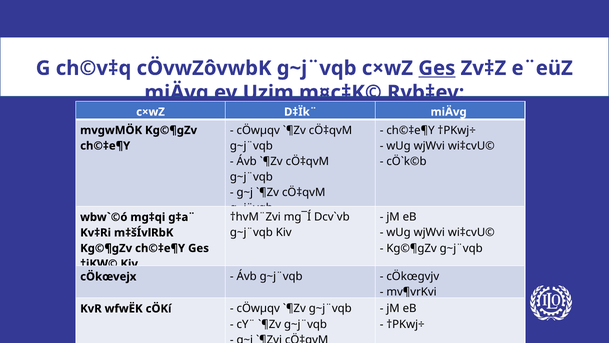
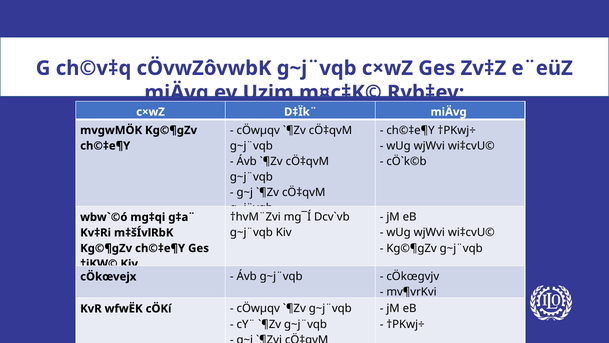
Ges underline: present -> none (437, 68)
